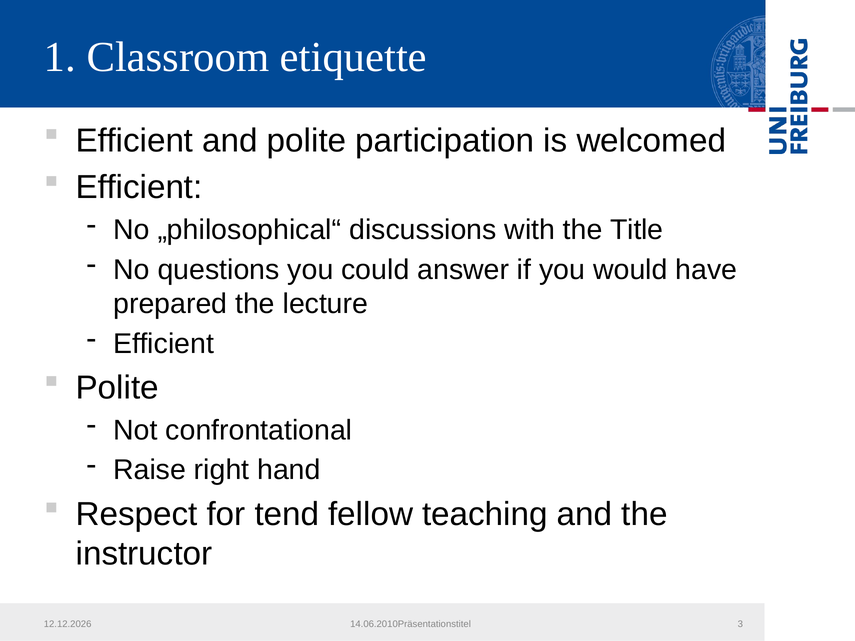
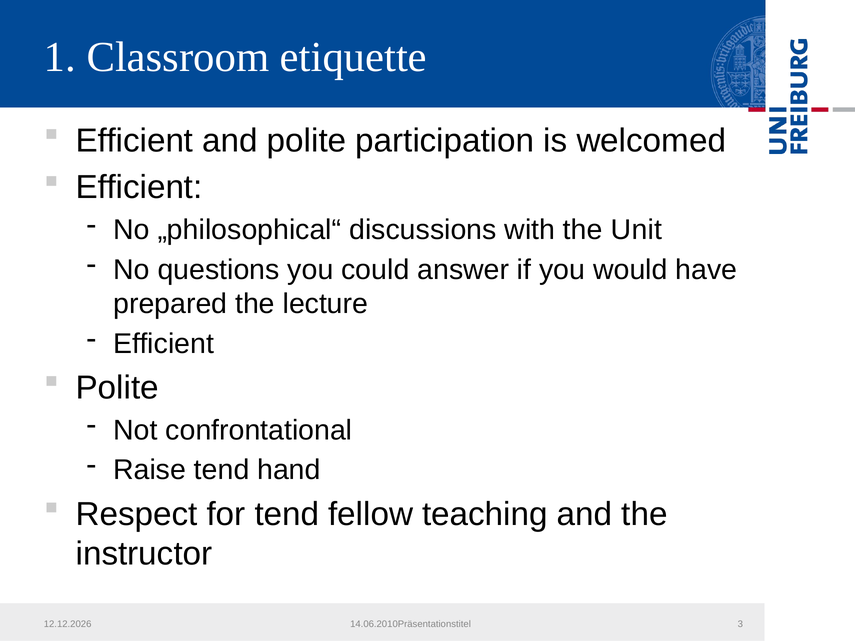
Title: Title -> Unit (636, 230)
Raise right: right -> tend (222, 470)
